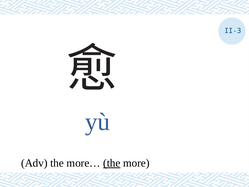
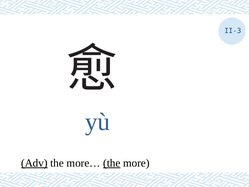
Adv underline: none -> present (34, 163)
